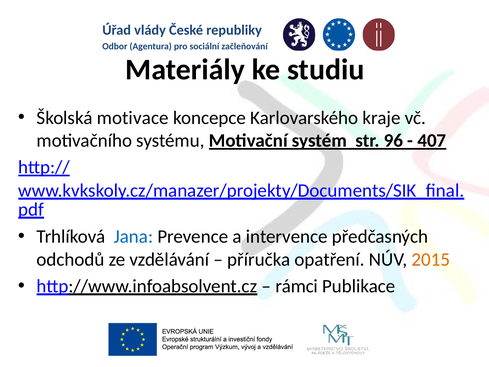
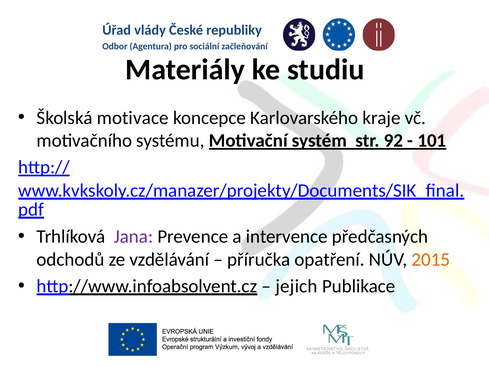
96: 96 -> 92 (393, 140)
407: 407 -> 101 (432, 140)
Jana colour: blue -> purple (133, 236)
rámci: rámci -> jejich (296, 286)
